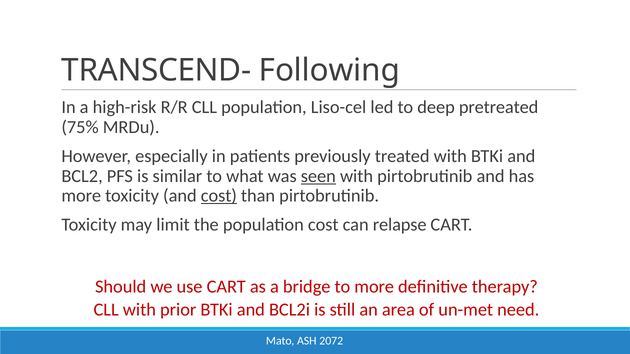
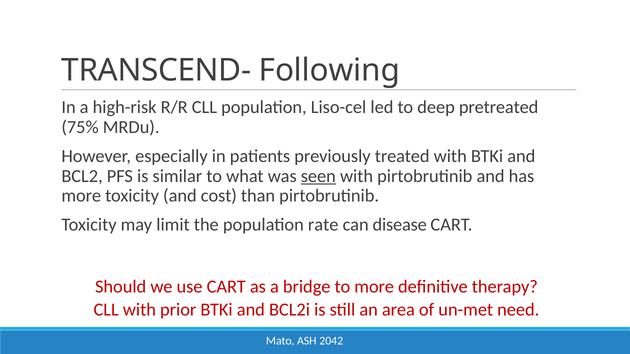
cost underline: present -> none (219, 196)
population cost: cost -> rate (323, 225)
relapse: relapse -> disease (400, 225)
2072: 2072 -> 2042 (331, 341)
